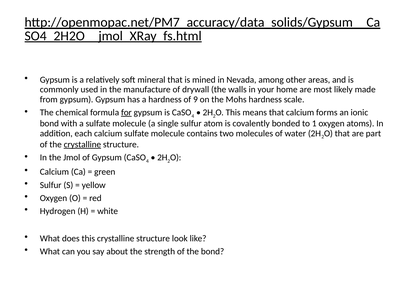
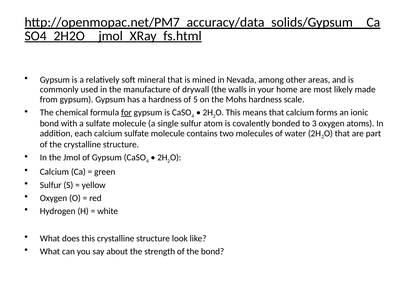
9: 9 -> 5 (196, 99)
1: 1 -> 3 (314, 123)
crystalline underline: present -> none (82, 144)
